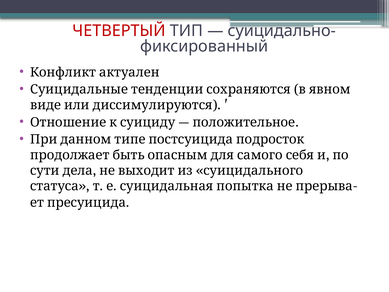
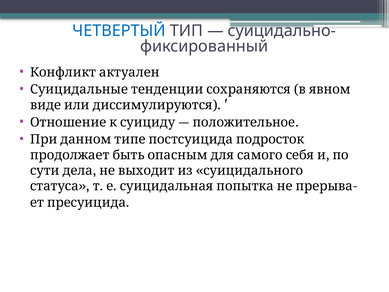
ЧЕТВЕРТЫЙ colour: red -> blue (119, 31)
